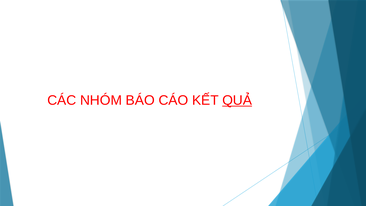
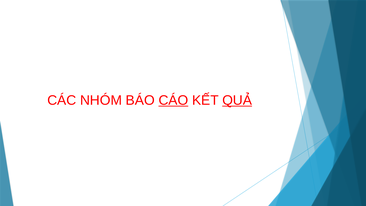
CÁO underline: none -> present (173, 100)
